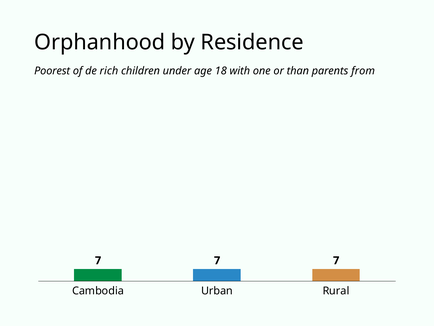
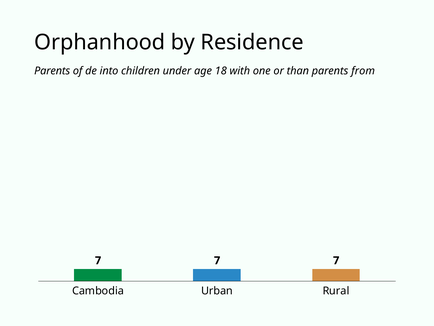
Poorest: Poorest -> Parents (52, 71)
rich: rich -> into (109, 71)
